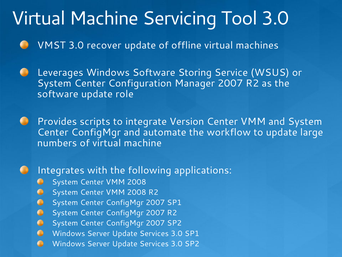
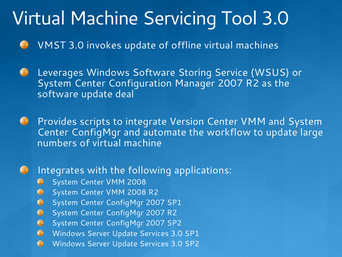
recover: recover -> invokes (104, 45)
role: role -> deal (125, 94)
